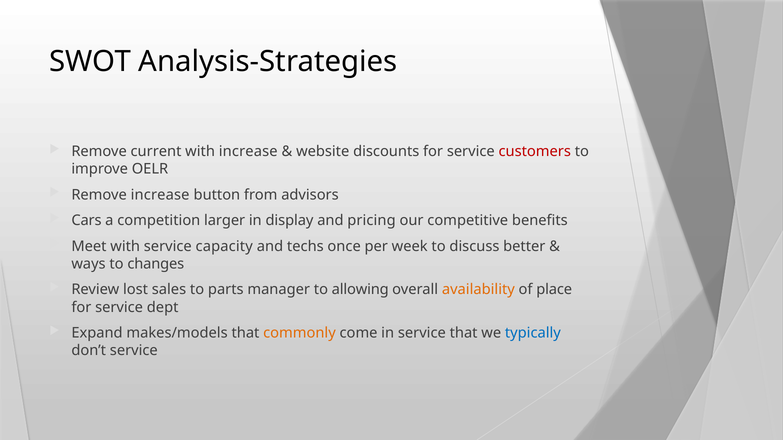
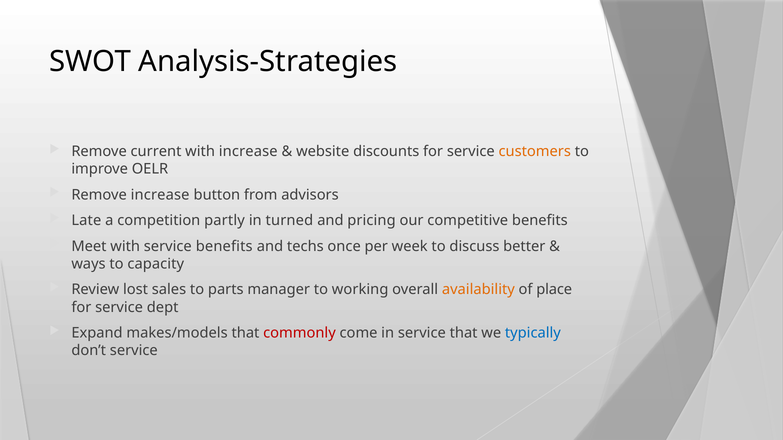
customers colour: red -> orange (535, 152)
Cars: Cars -> Late (86, 221)
larger: larger -> partly (225, 221)
display: display -> turned (289, 221)
service capacity: capacity -> benefits (224, 246)
changes: changes -> capacity (156, 264)
allowing: allowing -> working (360, 290)
commonly colour: orange -> red (299, 333)
